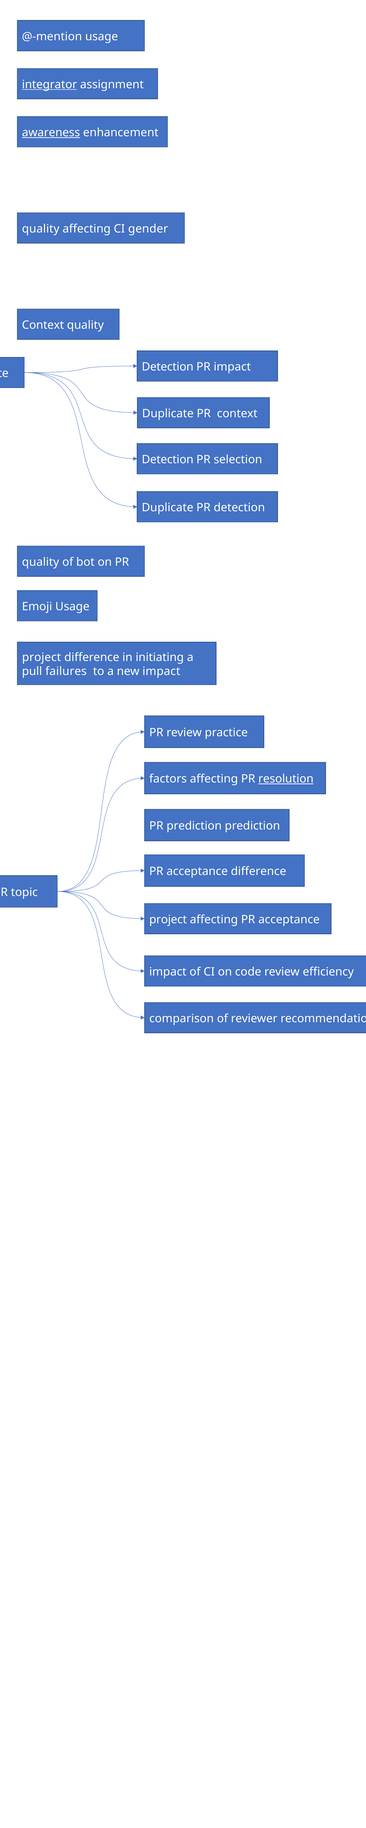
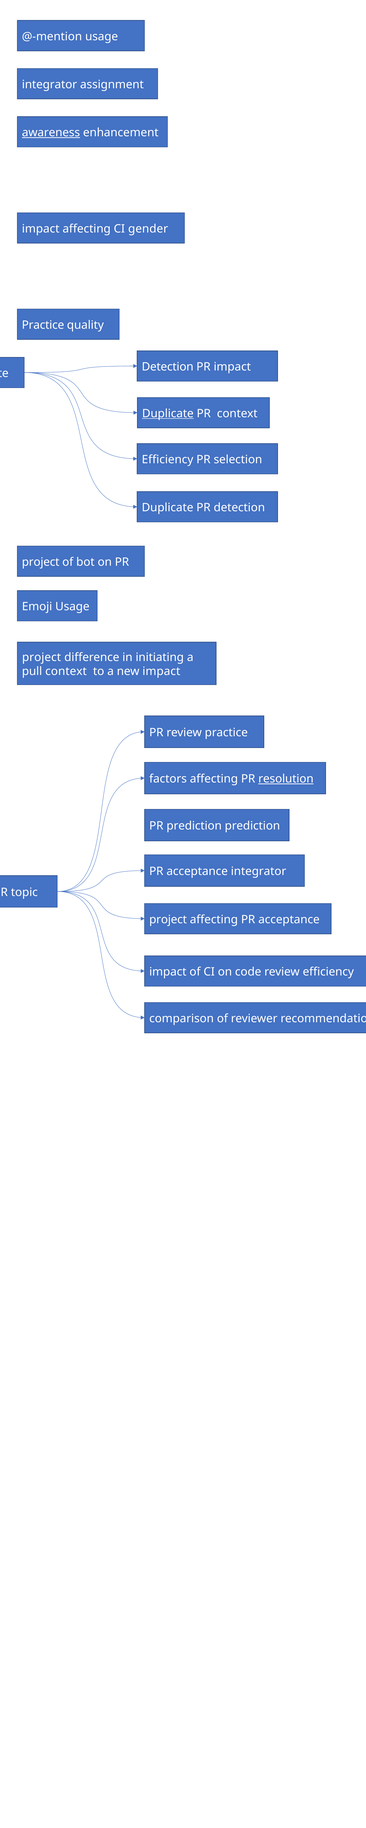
integrator underline: present -> none (49, 85)
quality: quality -> impact (41, 229)
Context: Context -> Practice (43, 325)
Duplicate underline: none -> present (168, 414)
Detection: Detection -> Efficiency (168, 460)
quality: quality -> project (41, 563)
pull failures: failures -> context (66, 672)
acceptance difference: difference -> integrator (259, 872)
